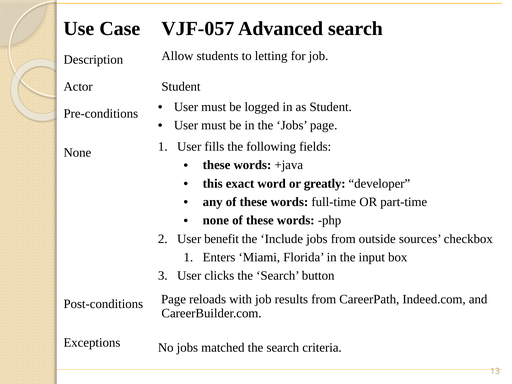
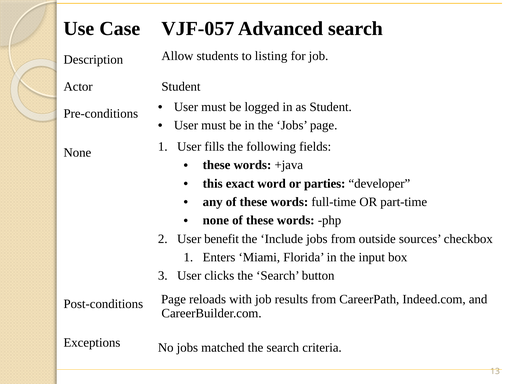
letting: letting -> listing (271, 56)
greatly: greatly -> parties (325, 184)
